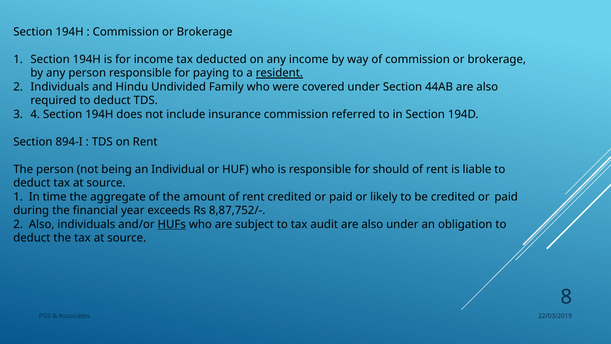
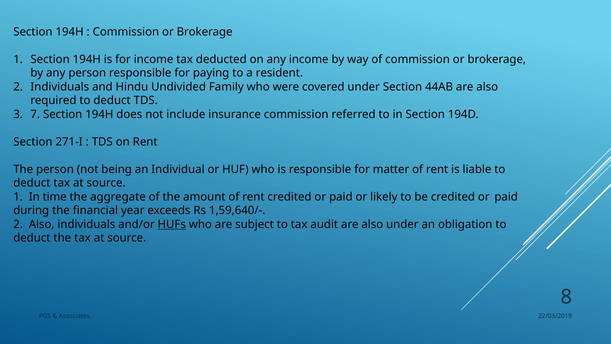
resident underline: present -> none (279, 73)
4: 4 -> 7 (35, 114)
894-I: 894-I -> 271-I (69, 142)
should: should -> matter (391, 169)
8,87,752/-: 8,87,752/- -> 1,59,640/- (237, 210)
